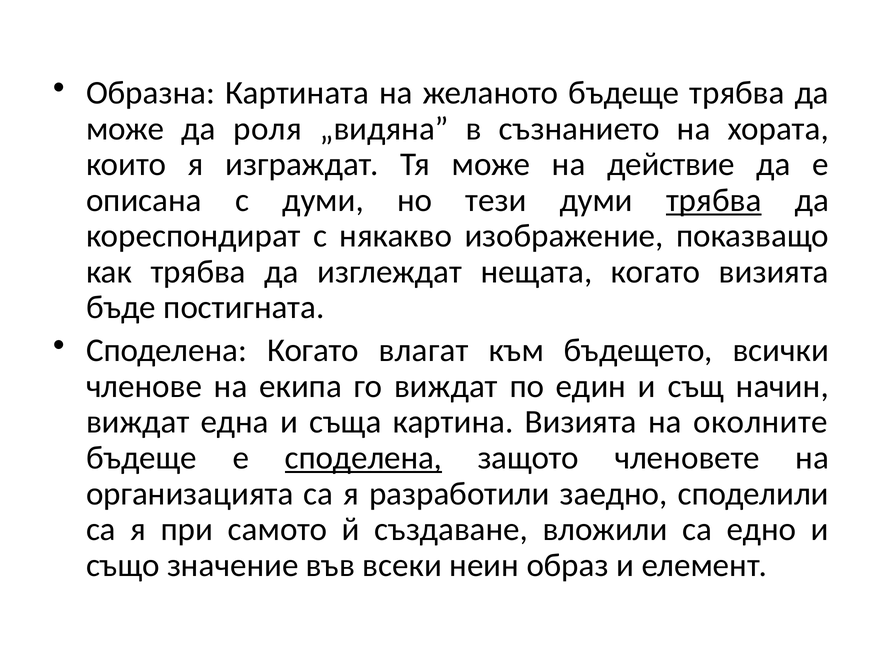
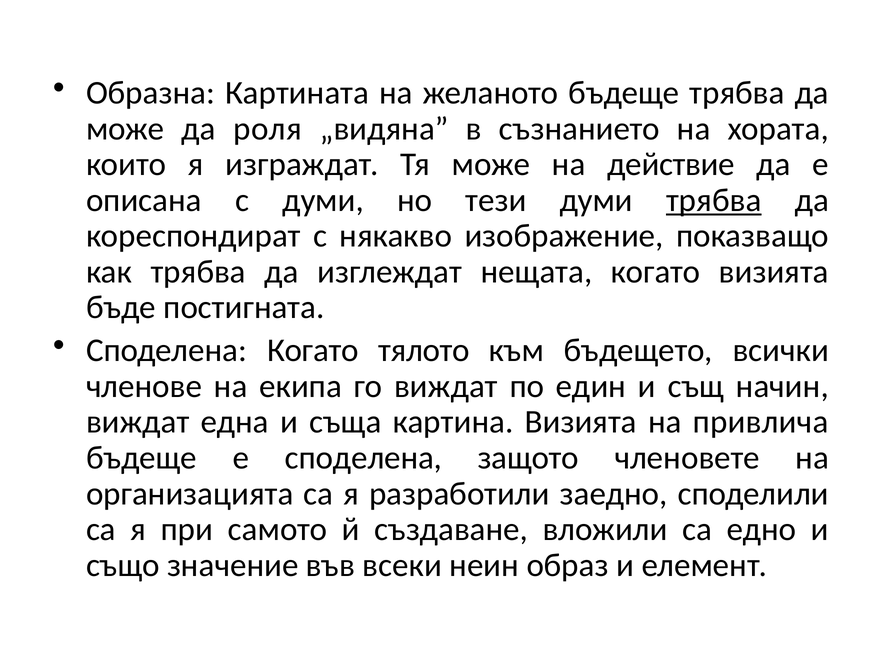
влагат: влагат -> тялото (424, 350)
околните: околните -> привлича (761, 422)
споделена underline: present -> none (363, 457)
